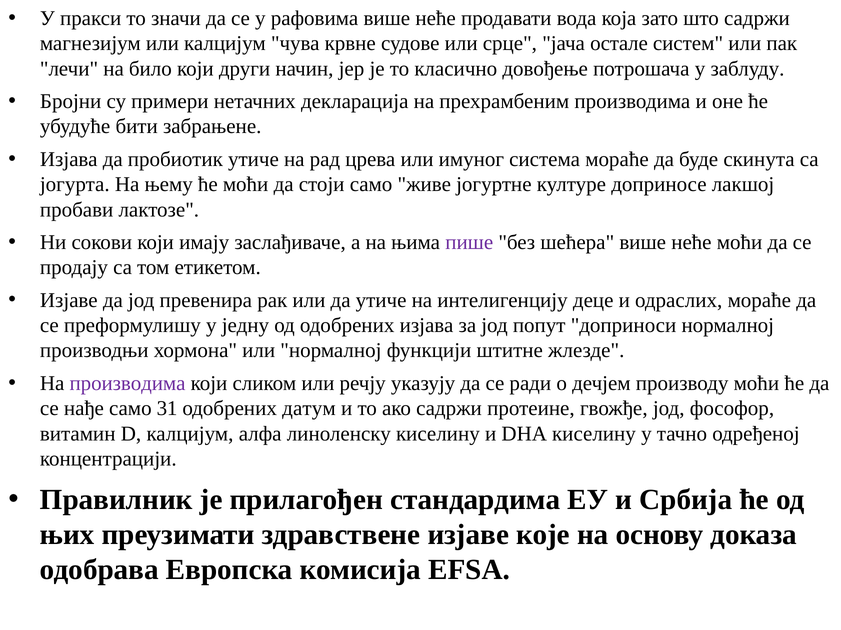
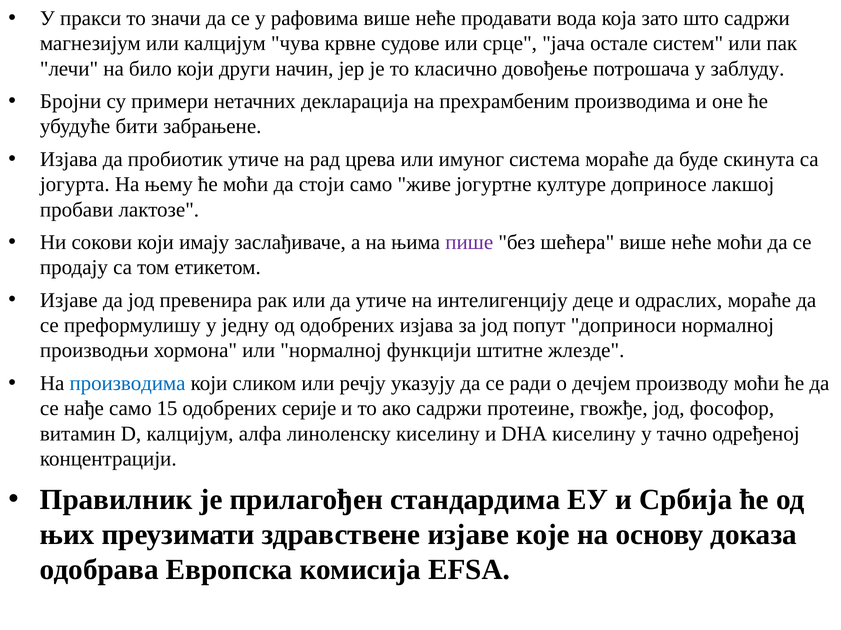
производима colour: purple -> blue (128, 384)
31: 31 -> 15 (167, 409)
датум: датум -> серије (309, 409)
